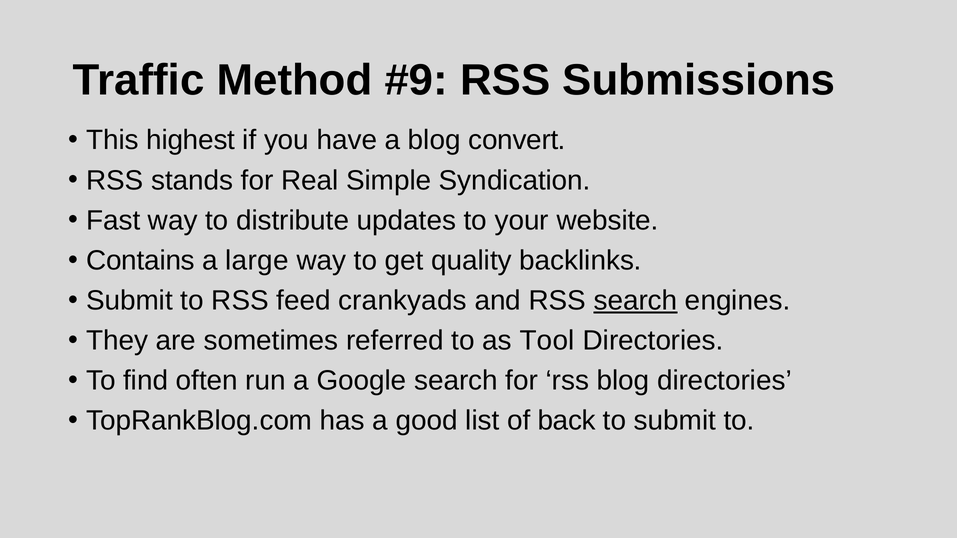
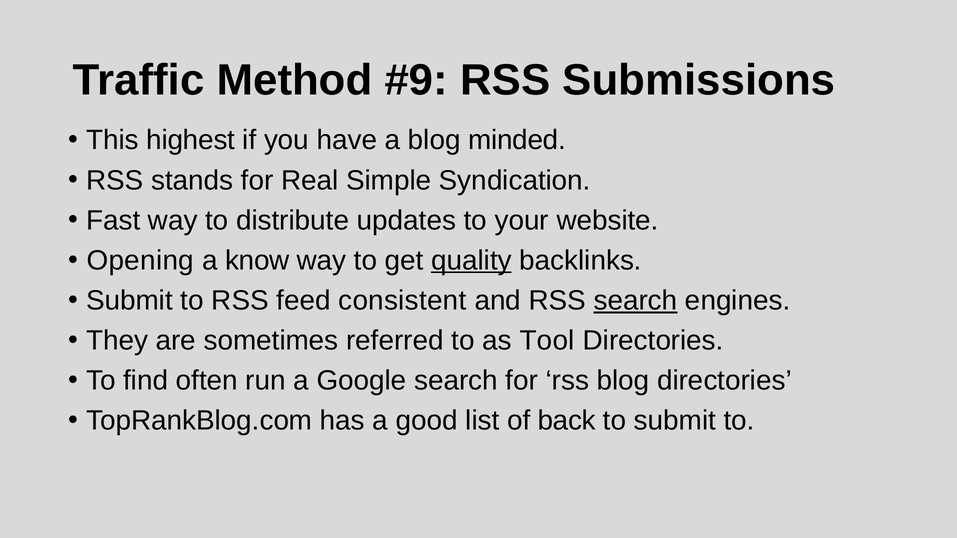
convert: convert -> minded (517, 140)
Contains: Contains -> Opening (140, 261)
large: large -> know (257, 261)
quality underline: none -> present (471, 261)
crankyads: crankyads -> consistent (402, 301)
